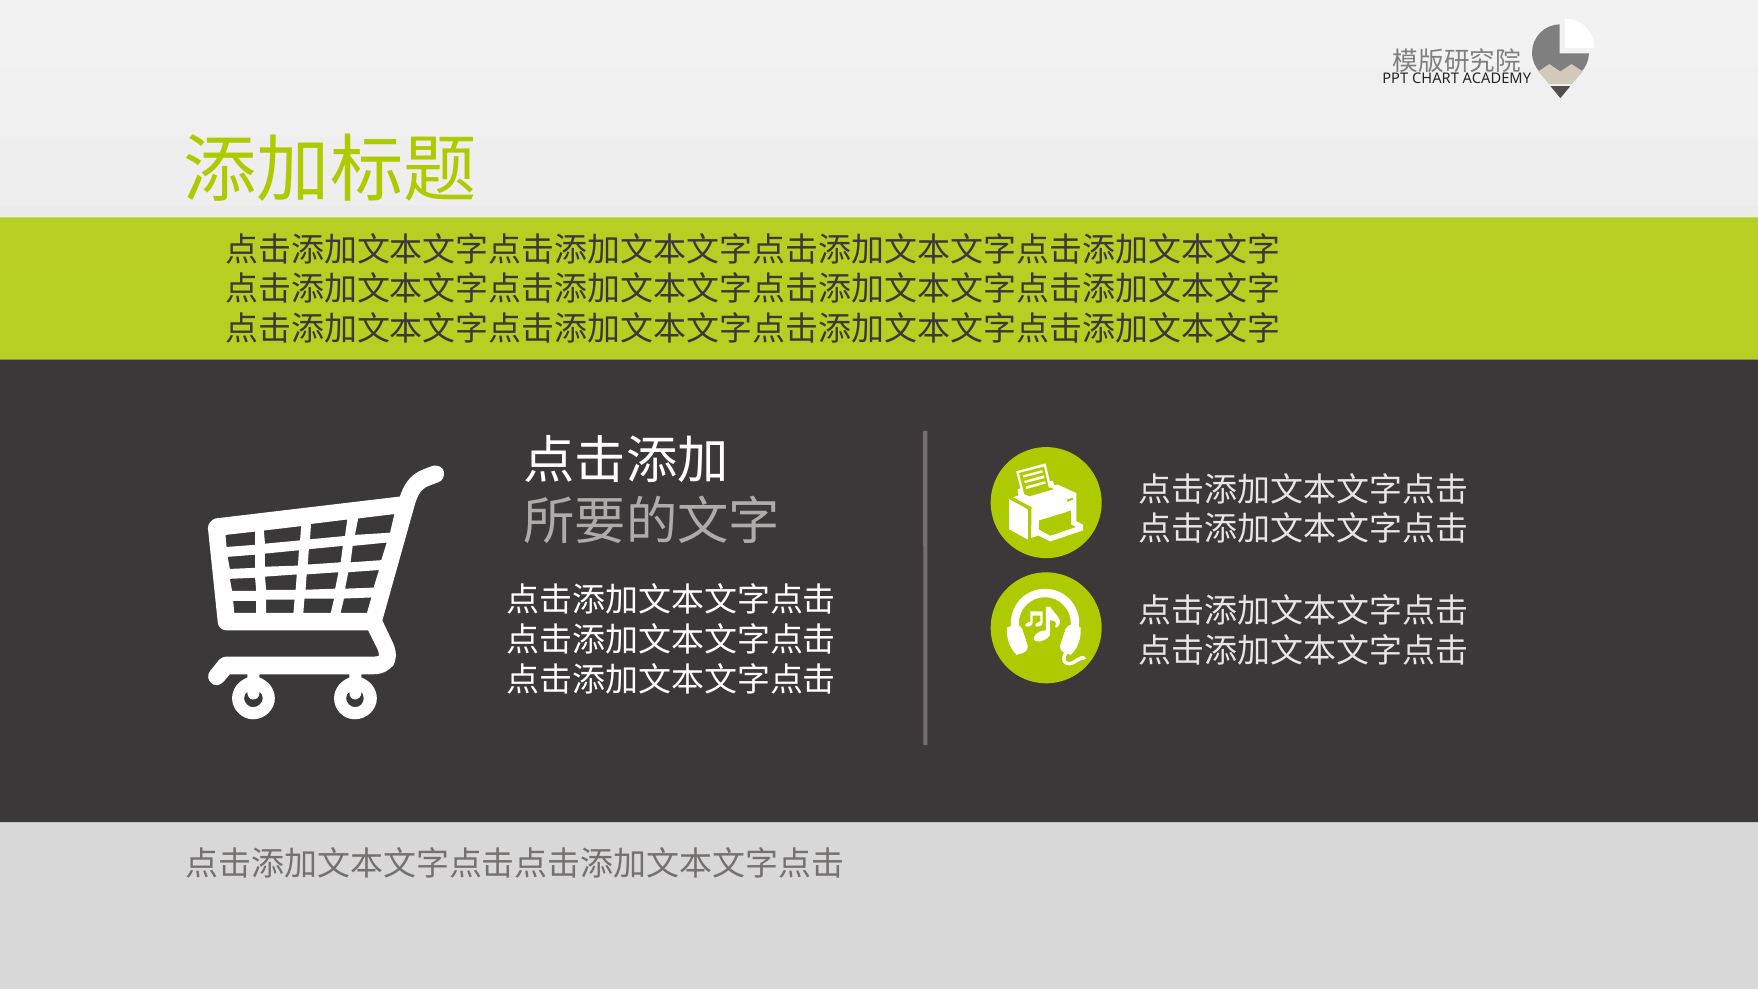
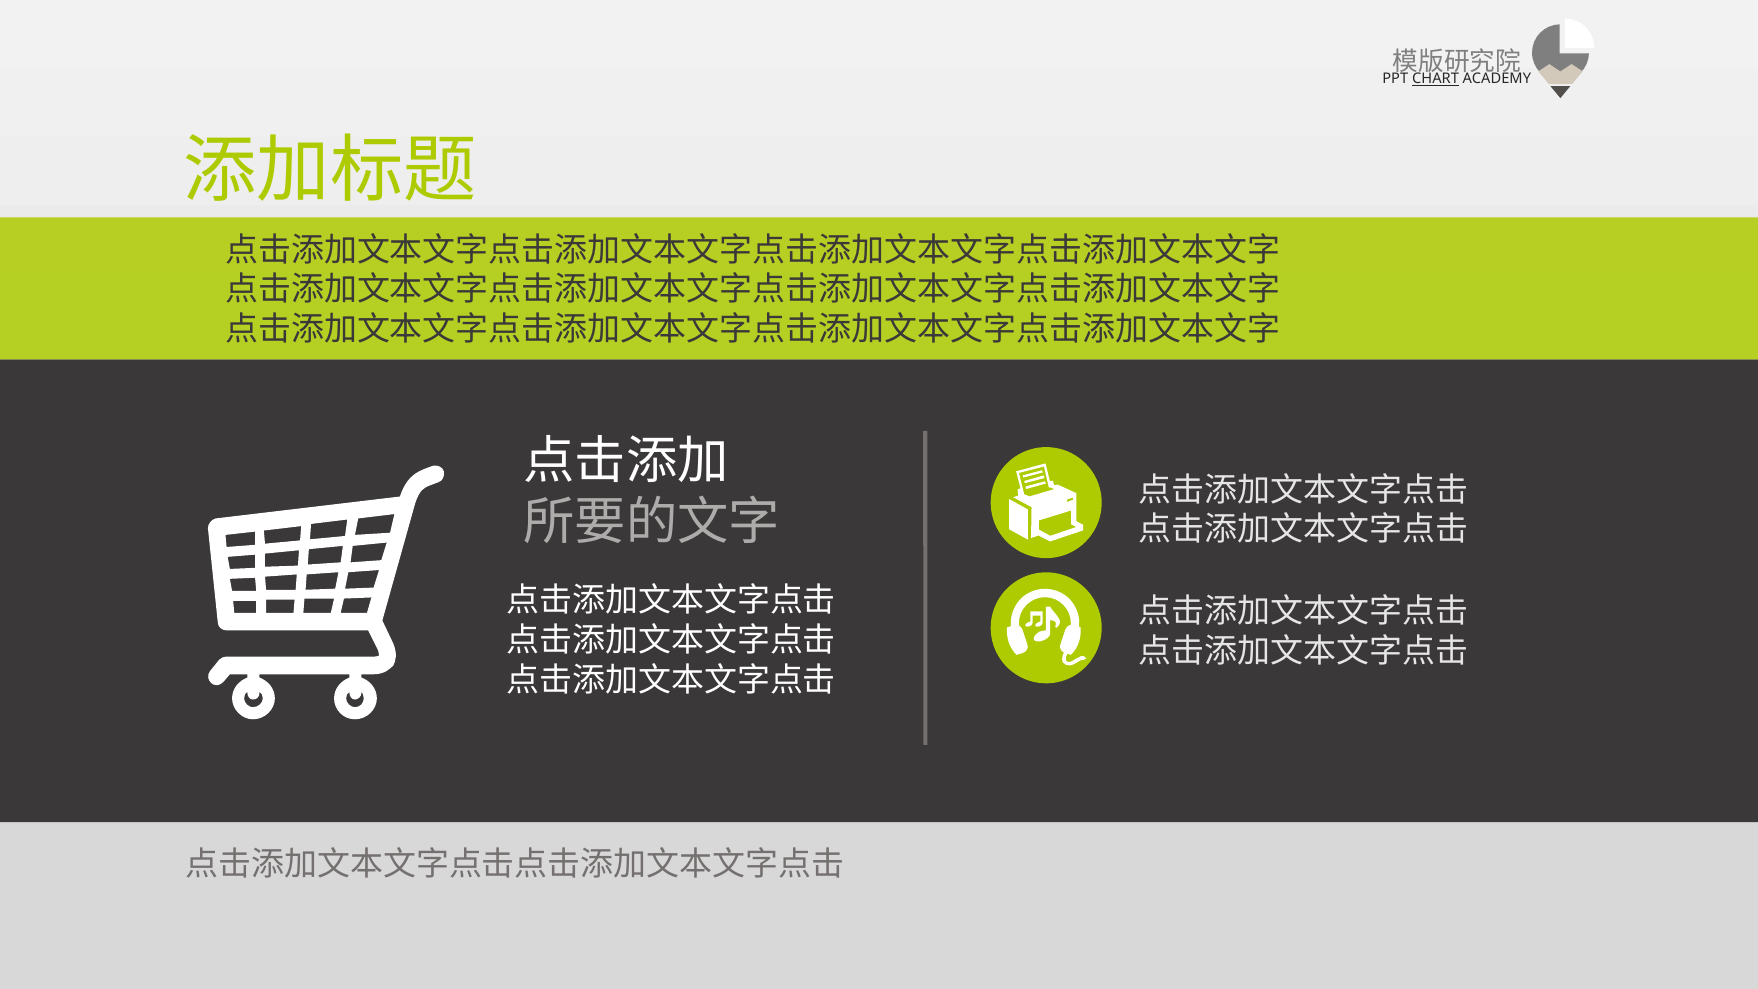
CHART underline: none -> present (1436, 79)
